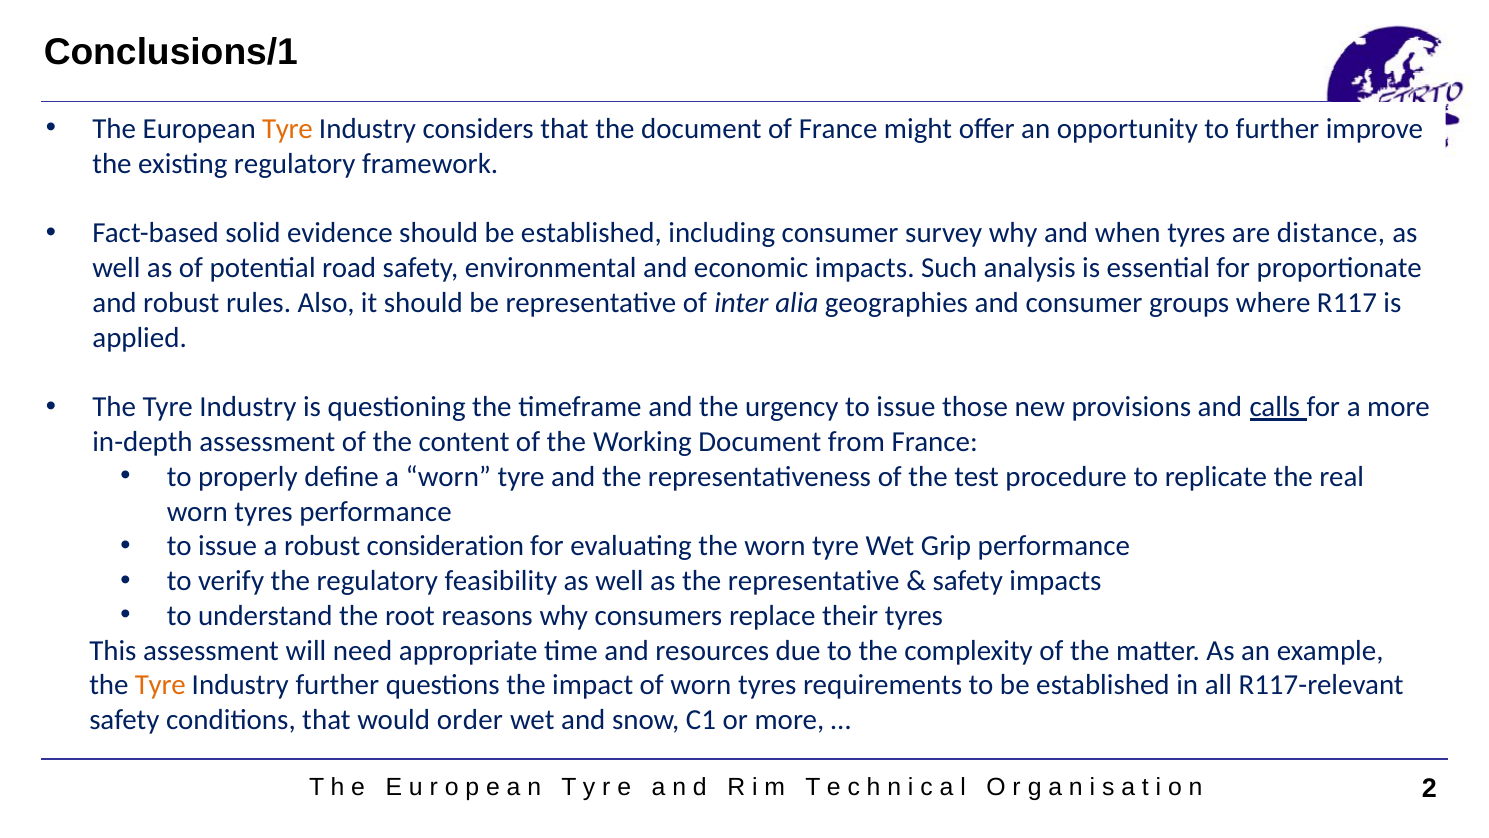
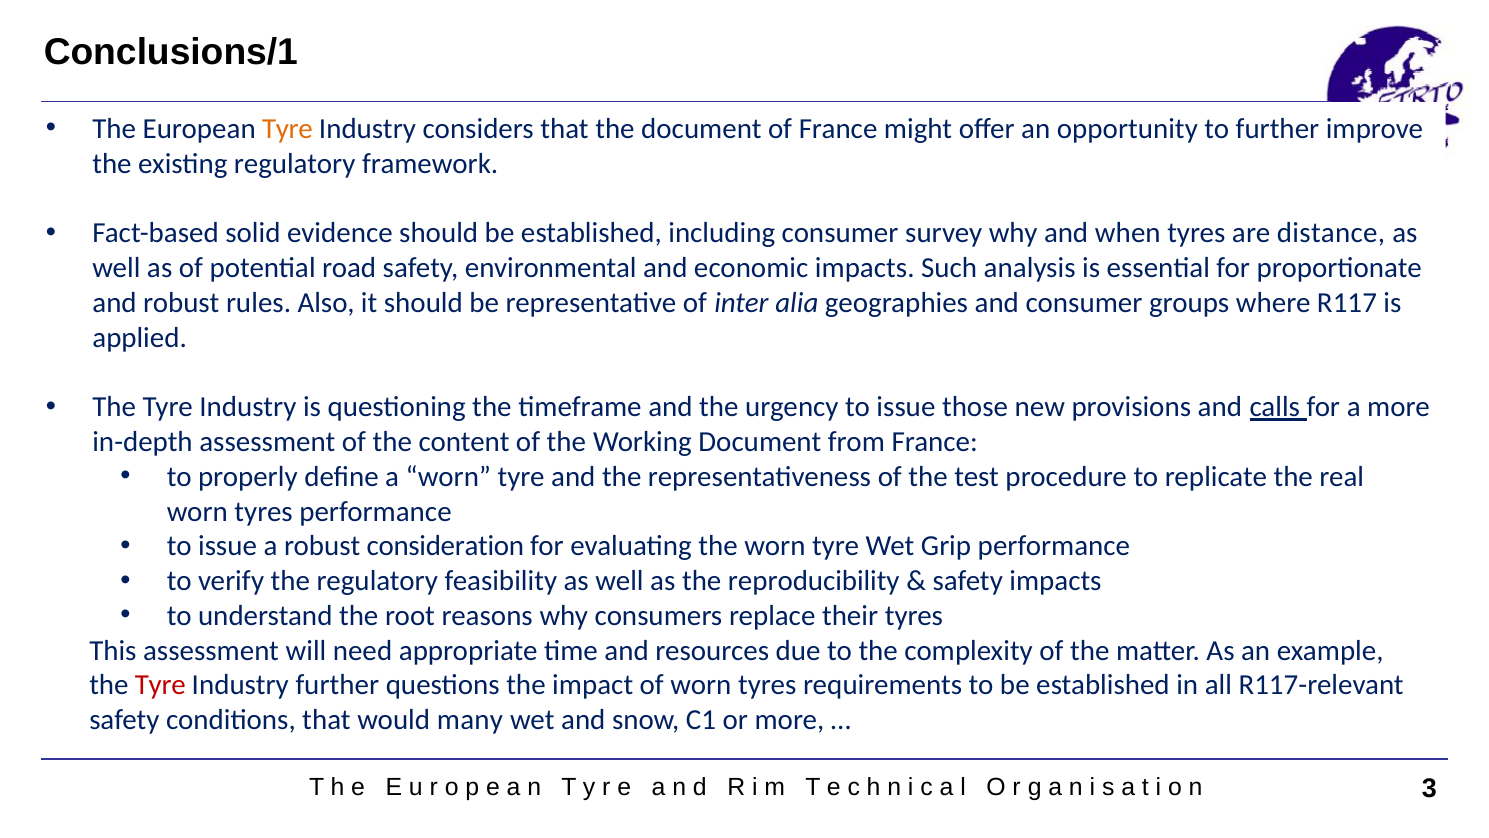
the representative: representative -> reproducibility (814, 581)
Tyre colour: orange -> red (160, 685)
order: order -> many (470, 720)
2: 2 -> 3 (1429, 789)
